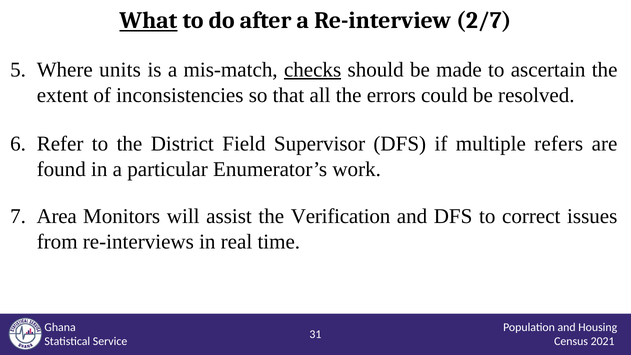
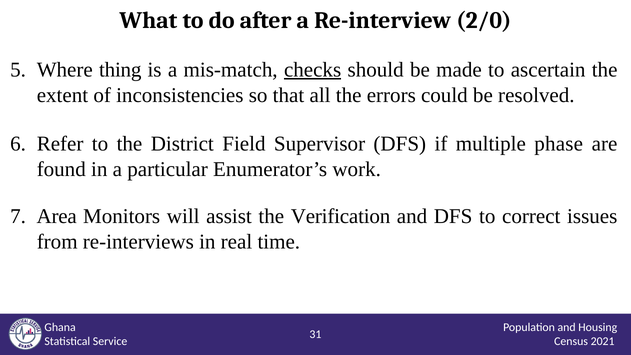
What underline: present -> none (148, 20)
2/7: 2/7 -> 2/0 (484, 20)
units: units -> thing (120, 70)
refers: refers -> phase (559, 144)
